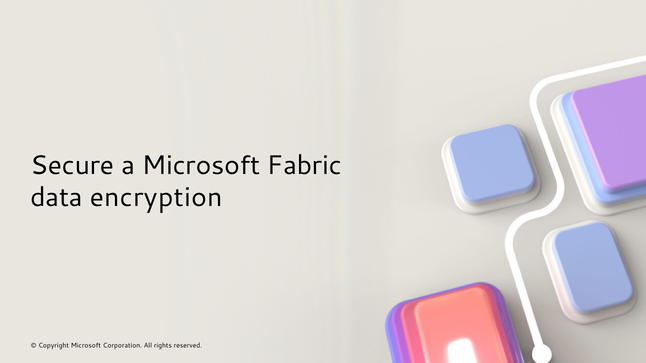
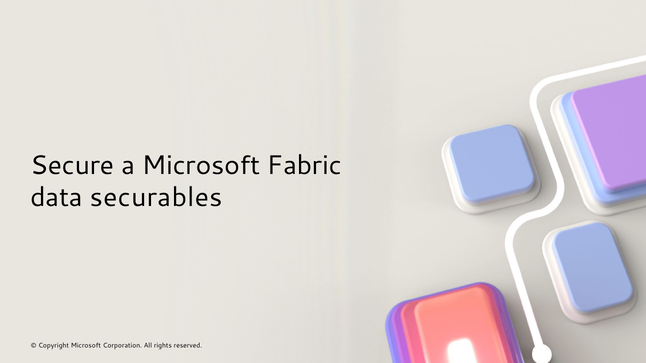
encryption: encryption -> securables (156, 198)
